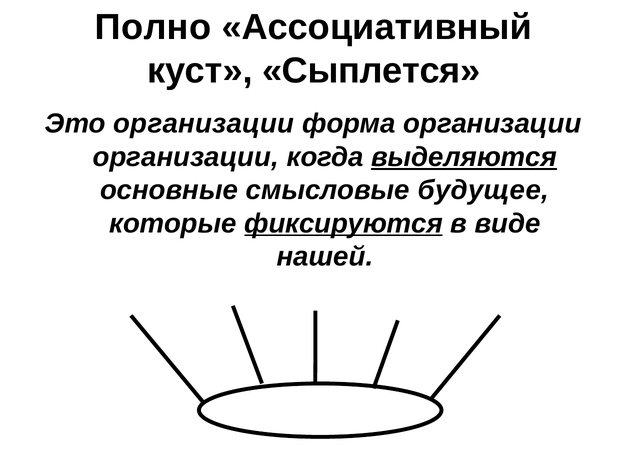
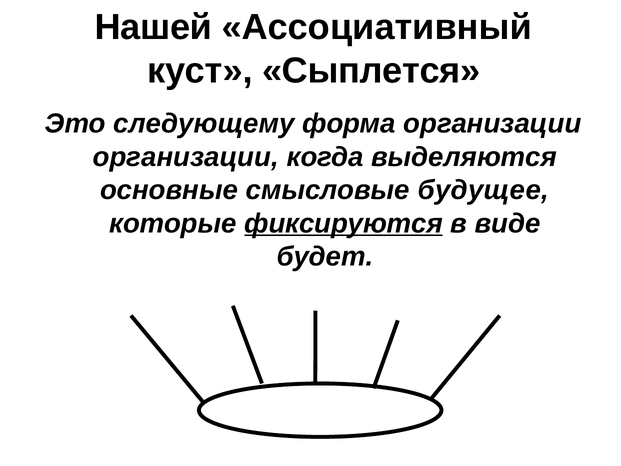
Полно: Полно -> Нашей (153, 27)
Это организации: организации -> следующему (204, 124)
выделяются underline: present -> none (464, 157)
нашей: нашей -> будет (325, 256)
